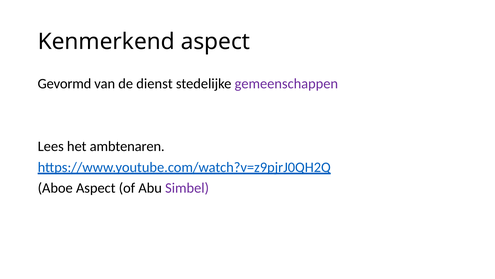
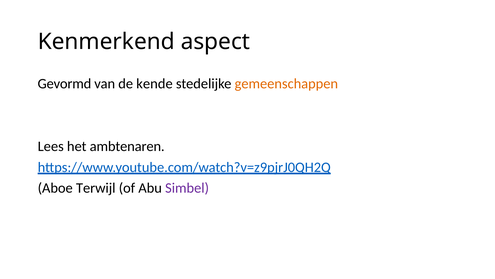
dienst: dienst -> kende (154, 84)
gemeenschappen colour: purple -> orange (286, 84)
Aboe Aspect: Aspect -> Terwijl (96, 188)
